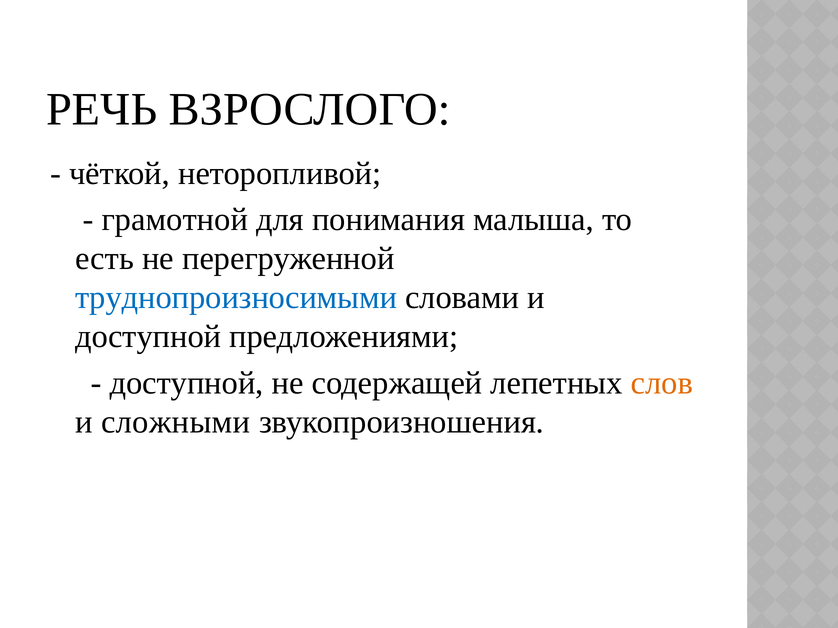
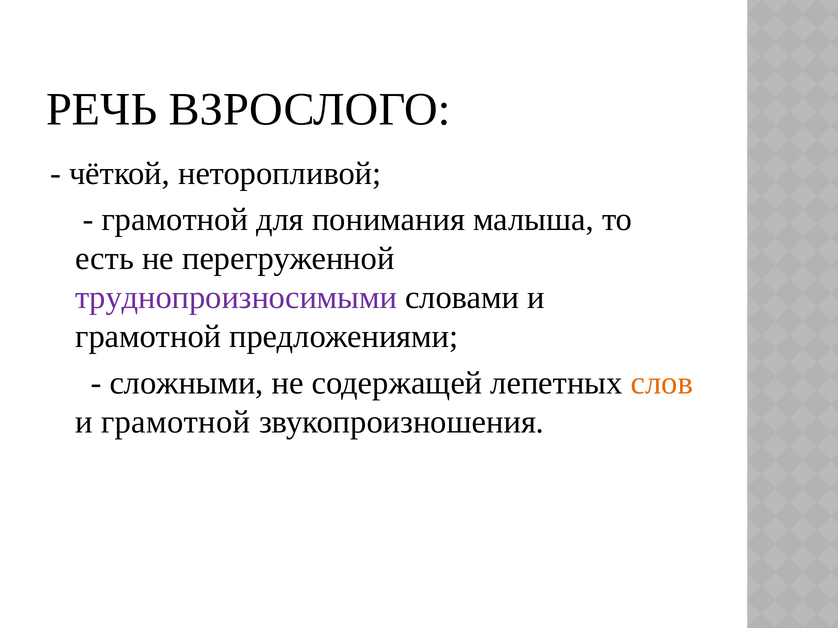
труднопроизносимыми colour: blue -> purple (236, 298)
доступной: доступной -> грамотной (148, 337)
доступной: доступной -> сложными (187, 383)
сложными: сложными -> грамотной (176, 422)
